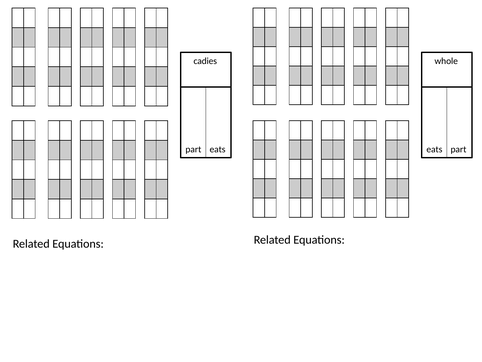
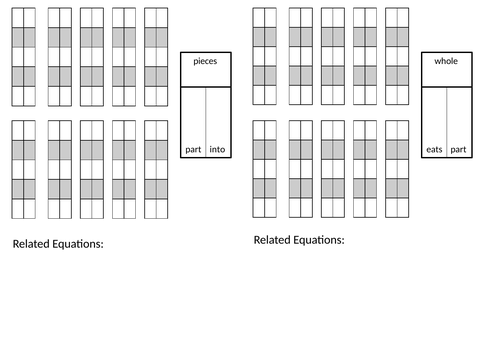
cadies: cadies -> pieces (205, 61)
part eats: eats -> into (217, 149)
